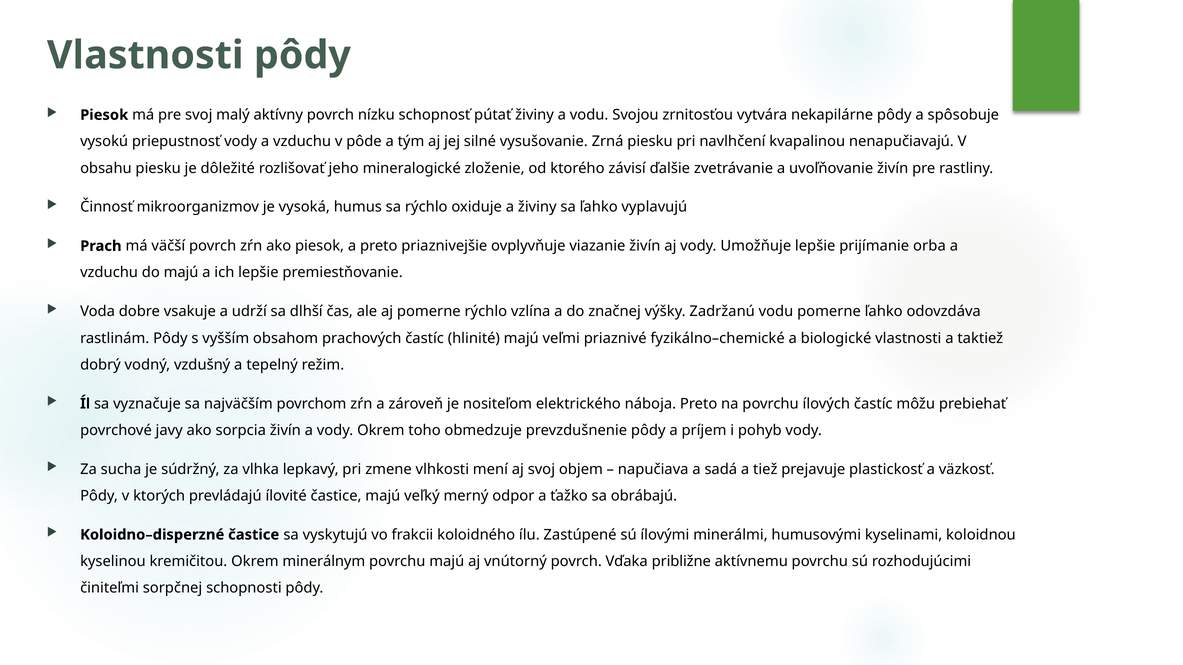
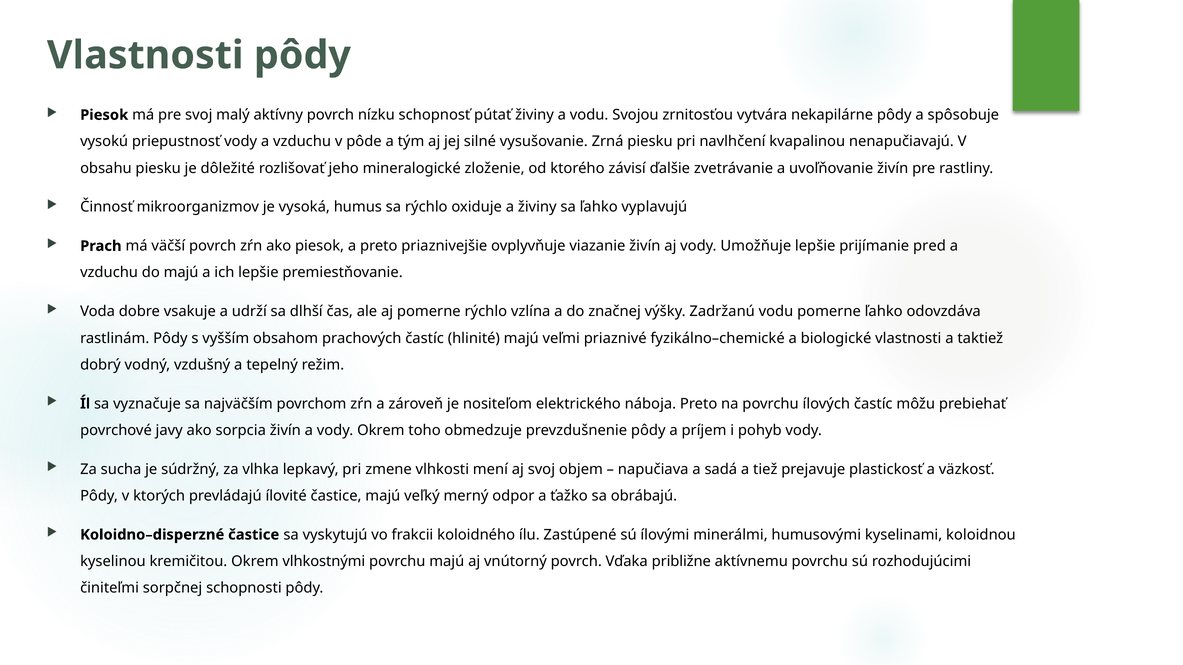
orba: orba -> pred (929, 246)
minerálnym: minerálnym -> vlhkostnými (324, 562)
